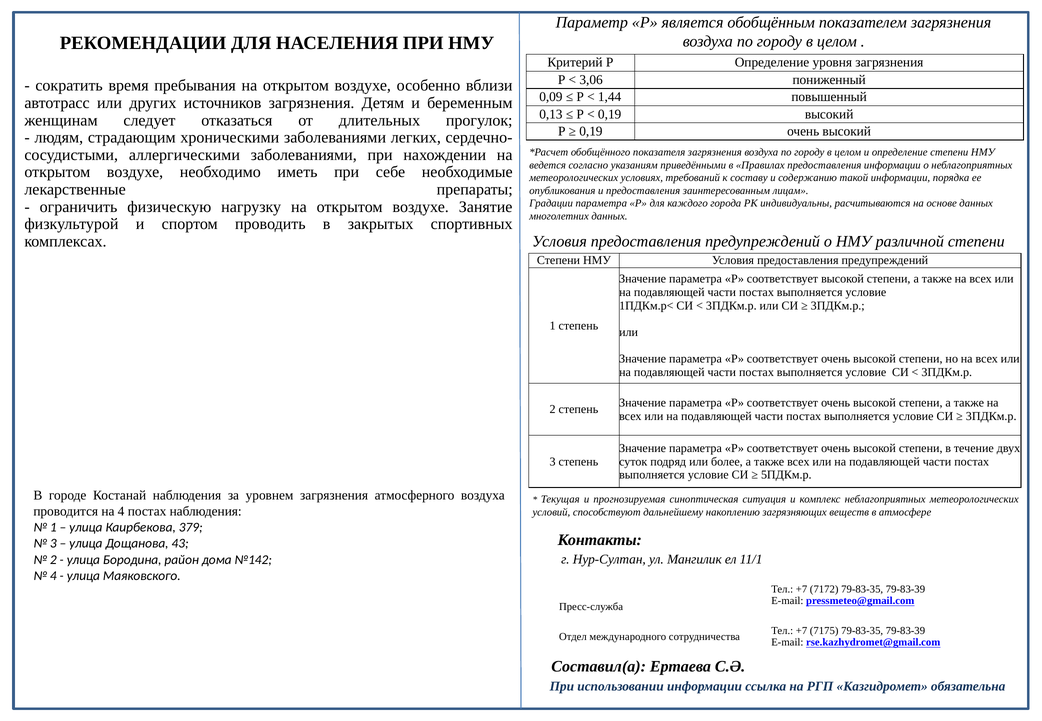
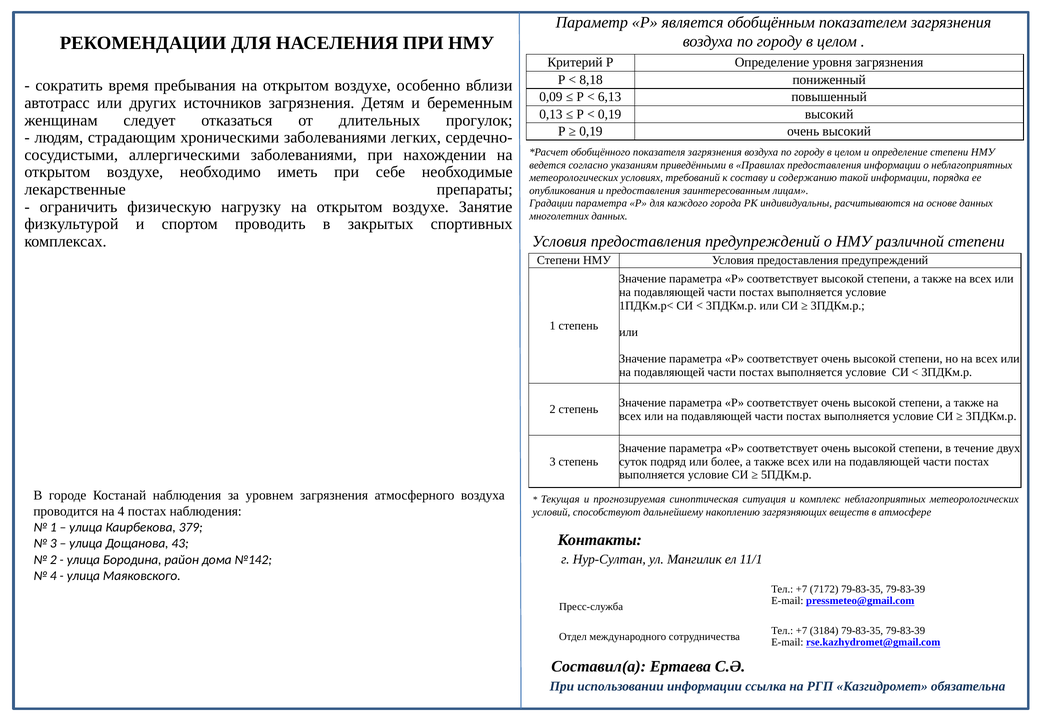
3,06: 3,06 -> 8,18 (591, 80)
1,44: 1,44 -> 6,13 (610, 97)
7175: 7175 -> 3184 (824, 631)
